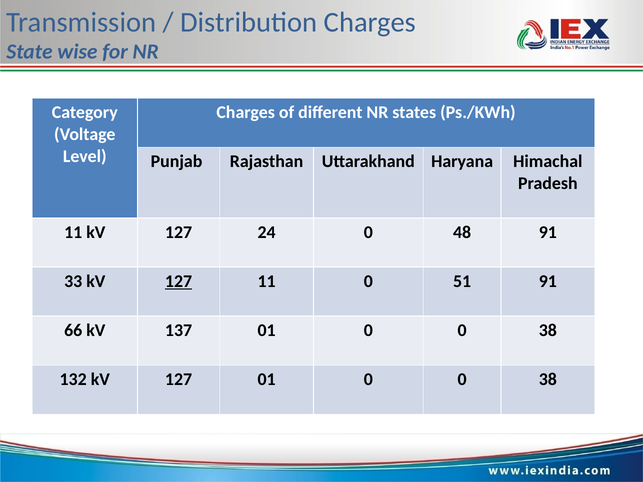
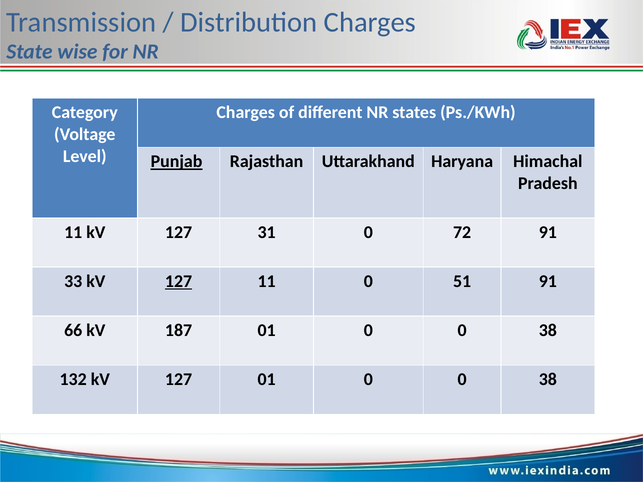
Punjab underline: none -> present (177, 162)
24: 24 -> 31 (267, 232)
48: 48 -> 72 (462, 232)
137: 137 -> 187 (179, 331)
